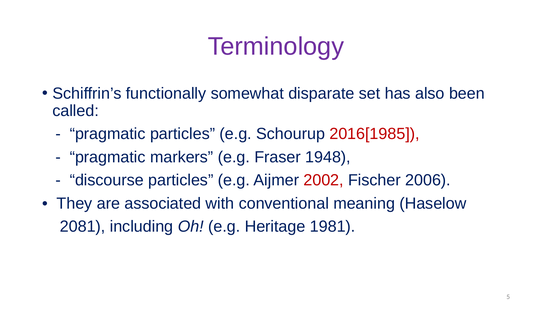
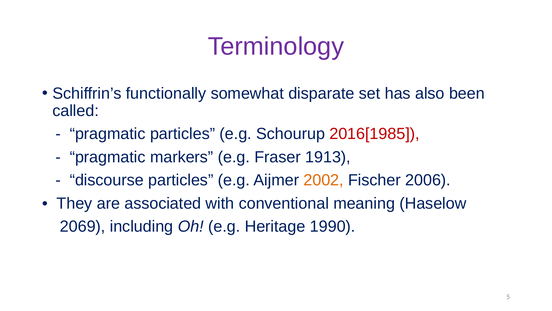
1948: 1948 -> 1913 (328, 157)
2002 colour: red -> orange (324, 180)
2081: 2081 -> 2069 (83, 226)
1981: 1981 -> 1990 (333, 226)
